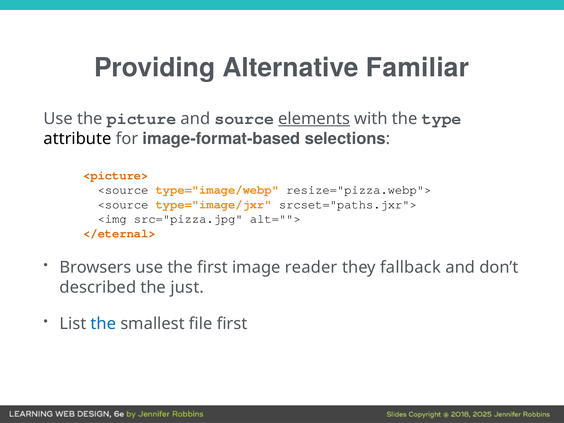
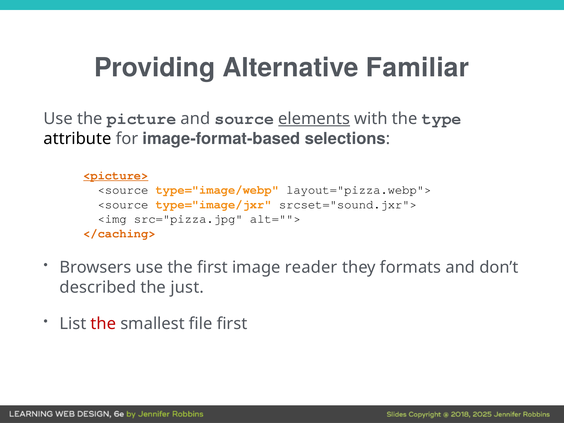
<picture> underline: none -> present (116, 175)
resize="pizza.webp">: resize="pizza.webp"> -> layout="pizza.webp"> (359, 190)
srcset="paths.jxr">: srcset="paths.jxr"> -> srcset="sound.jxr"> (348, 204)
</eternal>: </eternal> -> </caching> (119, 233)
fallback: fallback -> formats (411, 267)
the colour: blue -> red (103, 324)
